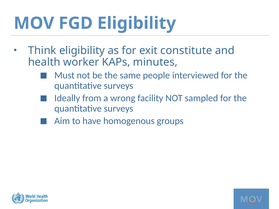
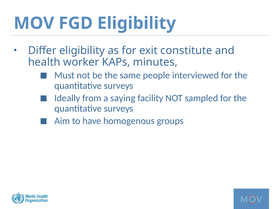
Think: Think -> Differ (42, 51)
wrong: wrong -> saying (123, 98)
